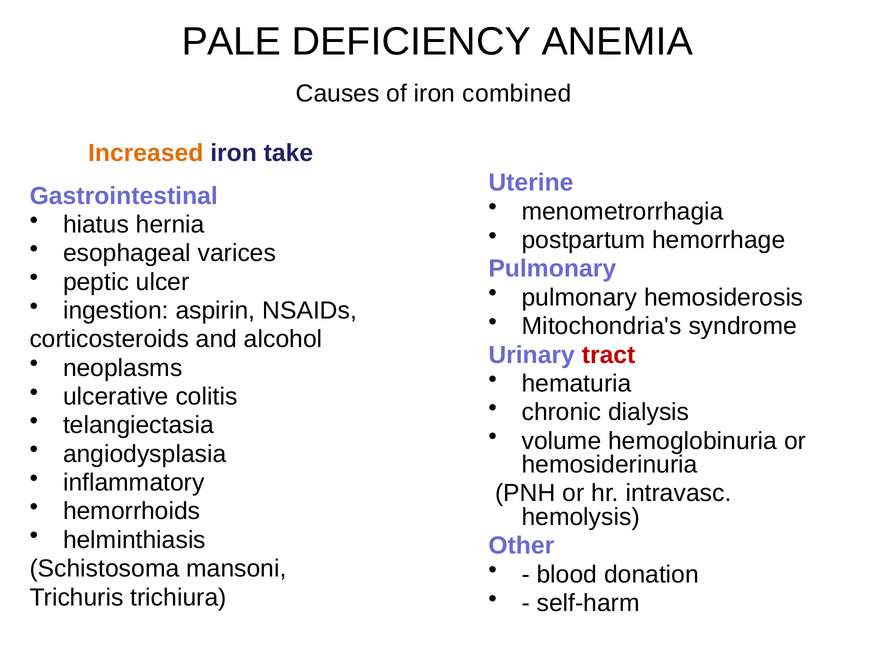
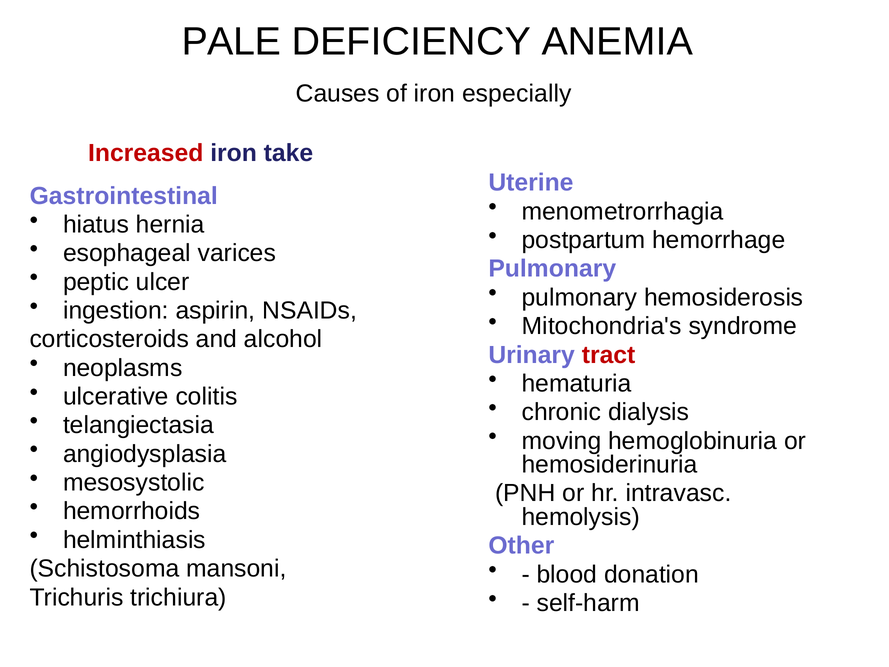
combined: combined -> especially (517, 93)
Increased colour: orange -> red (146, 153)
volume: volume -> moving (562, 441)
inflammatory: inflammatory -> mesosystolic (134, 482)
